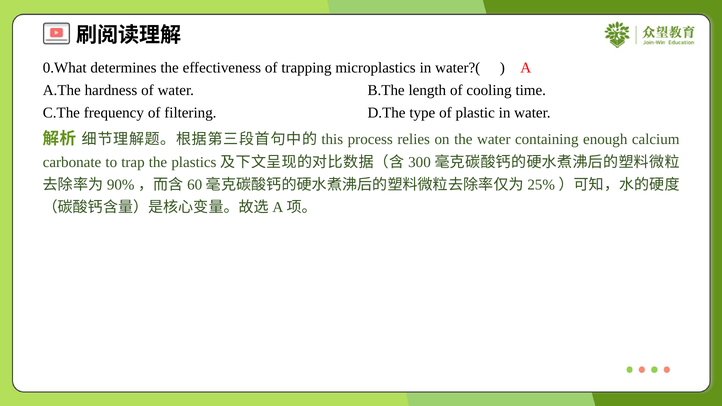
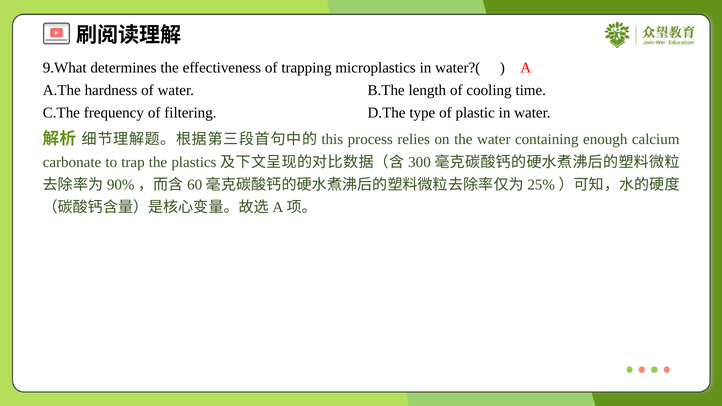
0.What: 0.What -> 9.What (65, 68)
